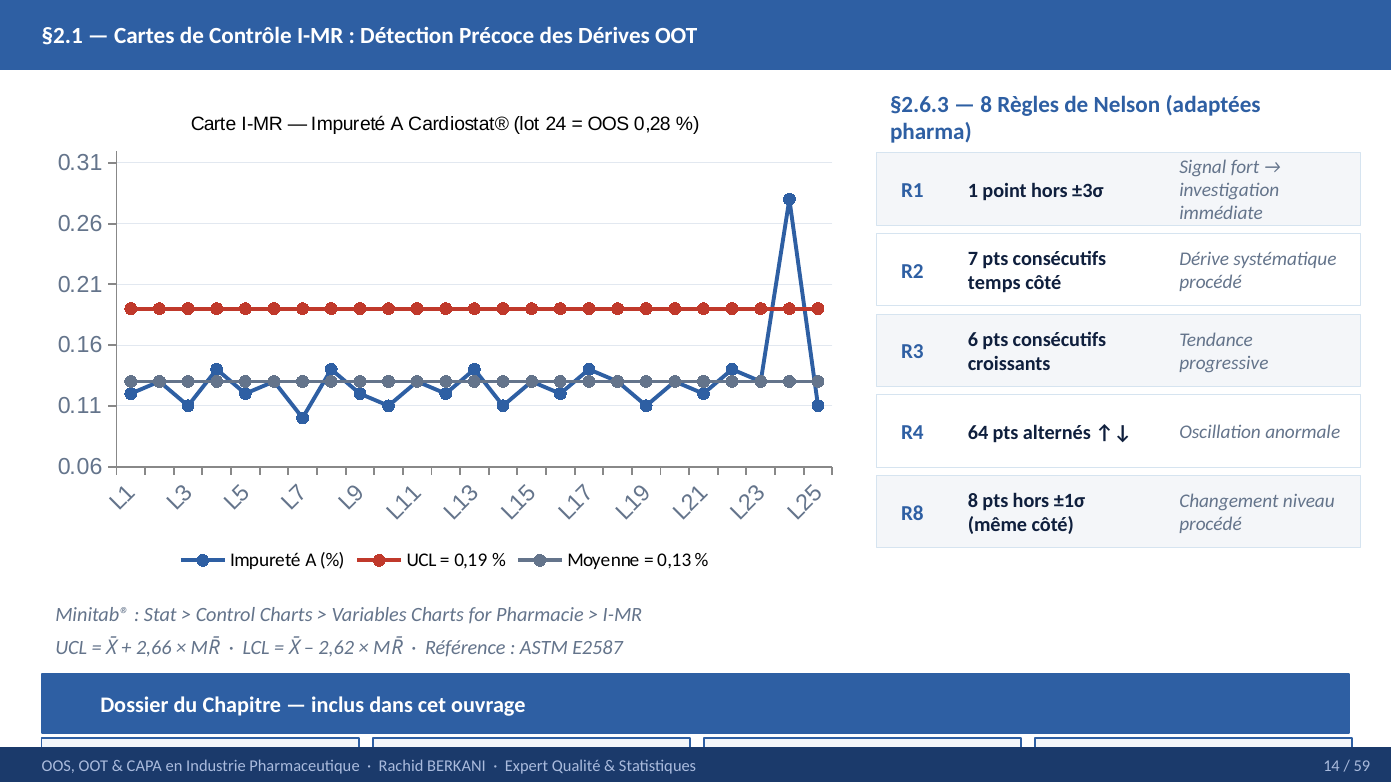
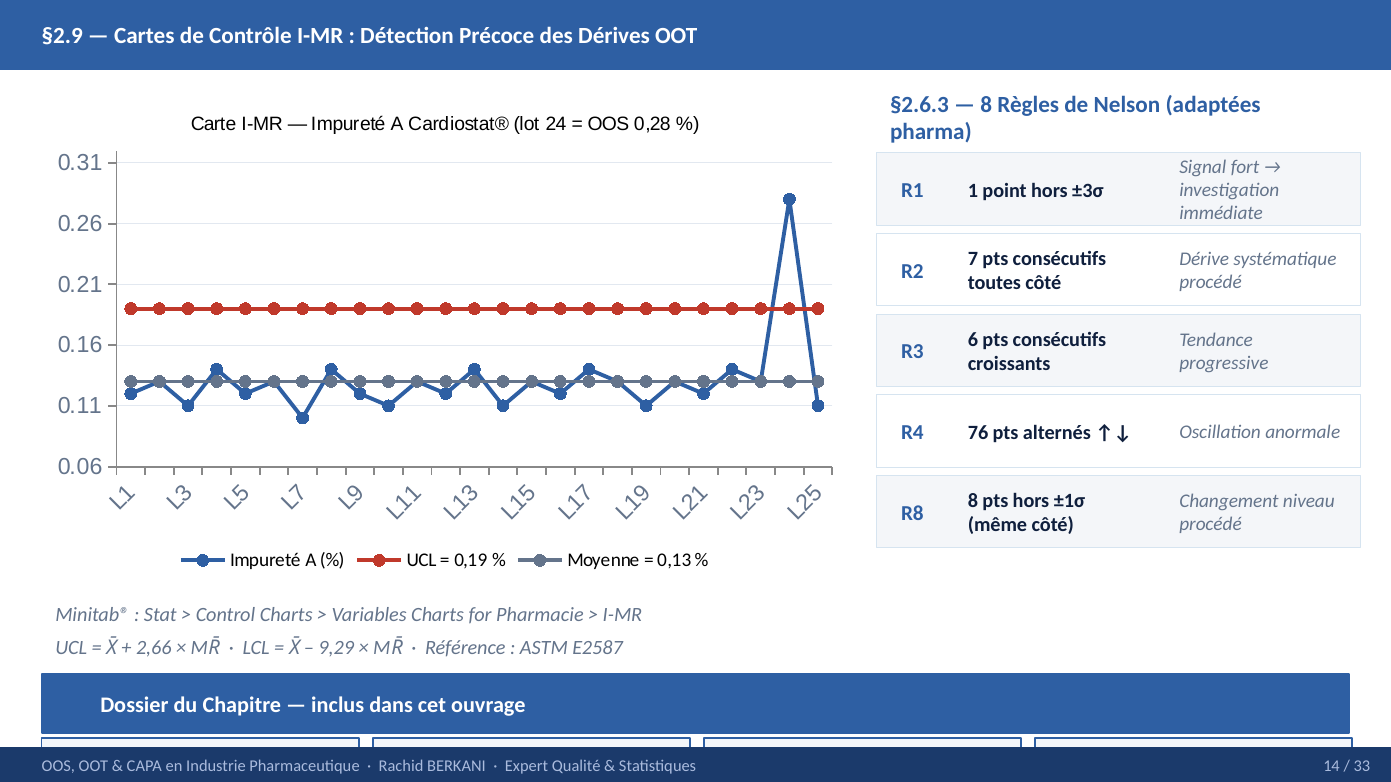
§2.1: §2.1 -> §2.9 (62, 36)
temps: temps -> toutes (994, 283)
64: 64 -> 76 (978, 433)
2,62: 2,62 -> 9,29 (336, 648)
59: 59 -> 33 (1362, 766)
